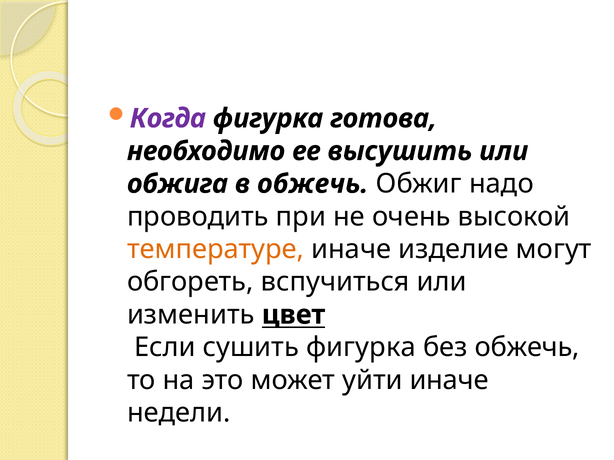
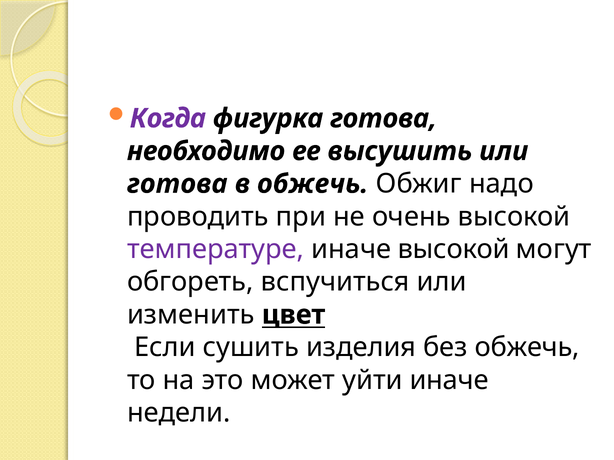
обжига: обжига -> готова (177, 184)
температуре colour: orange -> purple (216, 250)
иначе изделие: изделие -> высокой (454, 250)
сушить фигурка: фигурка -> изделия (361, 348)
